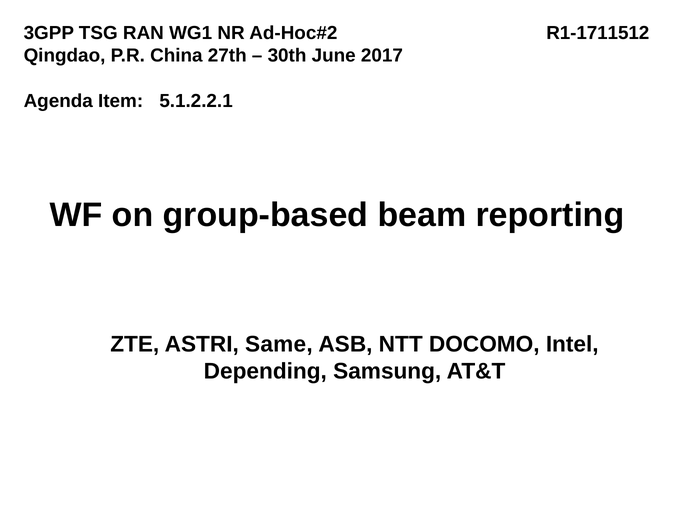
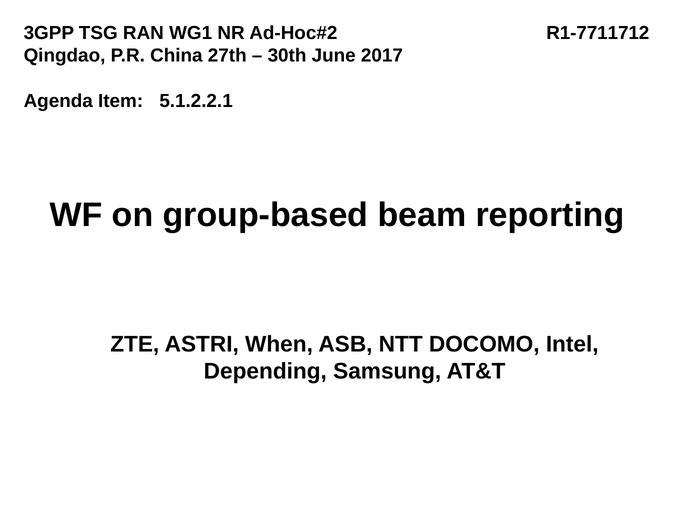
R1-1711512: R1-1711512 -> R1-7711712 (598, 33)
Same: Same -> When (279, 344)
